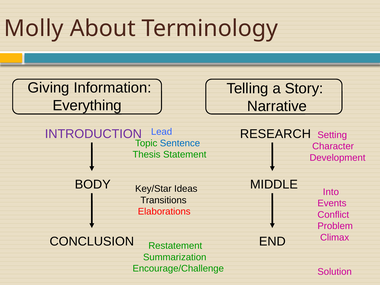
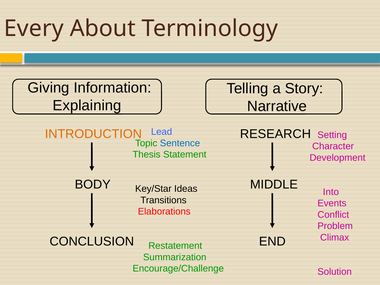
Molly: Molly -> Every (34, 29)
Everything: Everything -> Explaining (87, 106)
INTRODUCTION colour: purple -> orange (93, 134)
